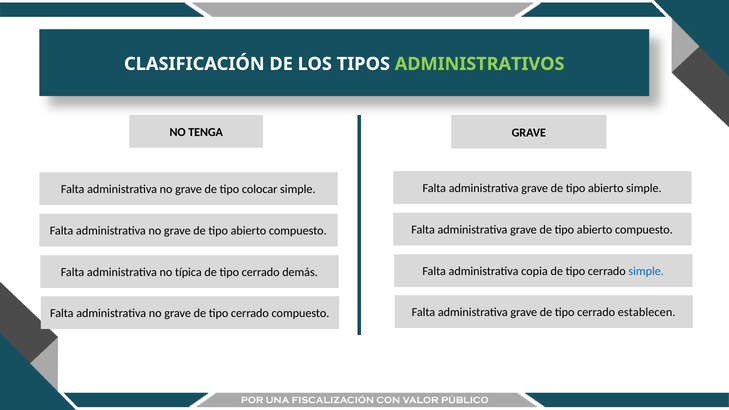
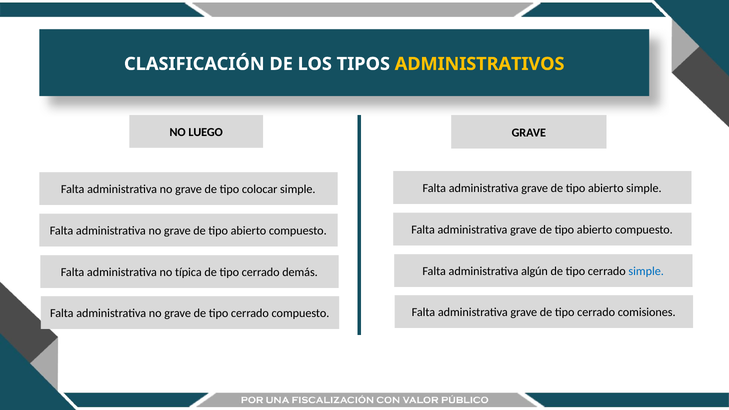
ADMINISTRATIVOS colour: light green -> yellow (480, 64)
TENGA: TENGA -> LUEGO (206, 132)
copia: copia -> algún (535, 271)
establecen: establecen -> comisiones (647, 312)
